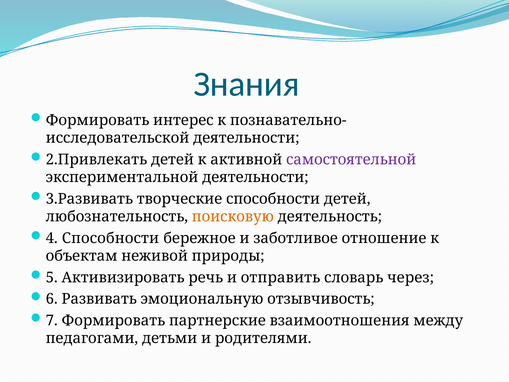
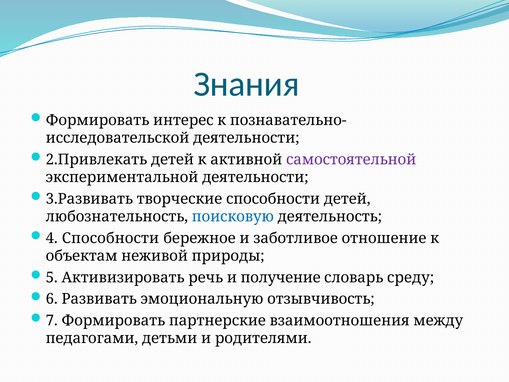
поисковую colour: orange -> blue (233, 217)
отправить: отправить -> получение (281, 277)
через: через -> среду (411, 277)
